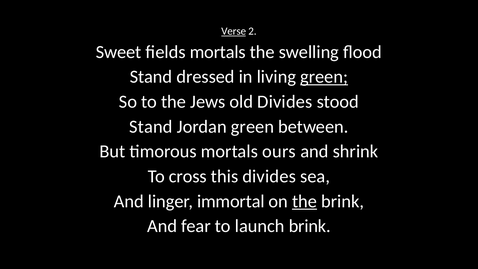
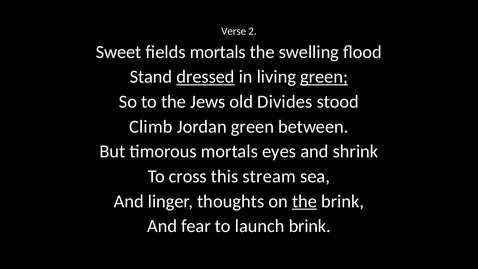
Verse underline: present -> none (234, 31)
dressed underline: none -> present (206, 77)
Stand: Stand -> Climb (151, 127)
ours: ours -> eyes (279, 151)
this divides: divides -> stream (269, 176)
immortal: immortal -> thoughts (231, 201)
